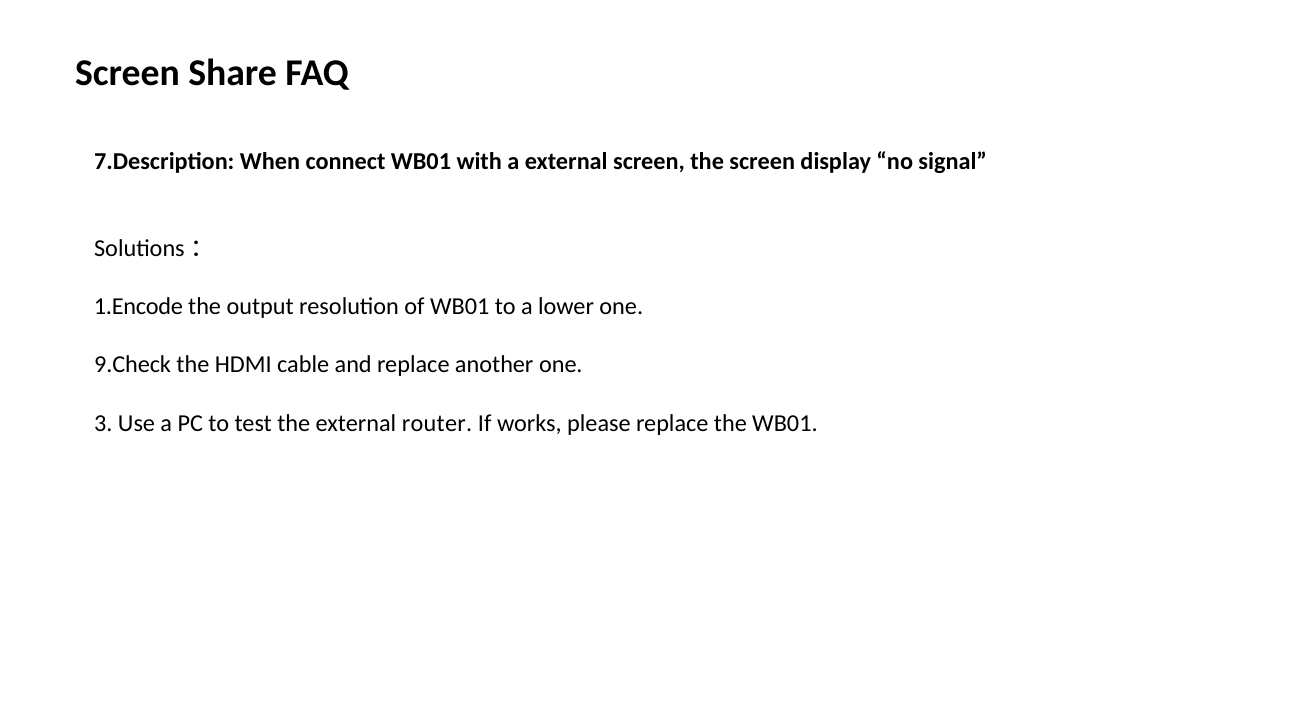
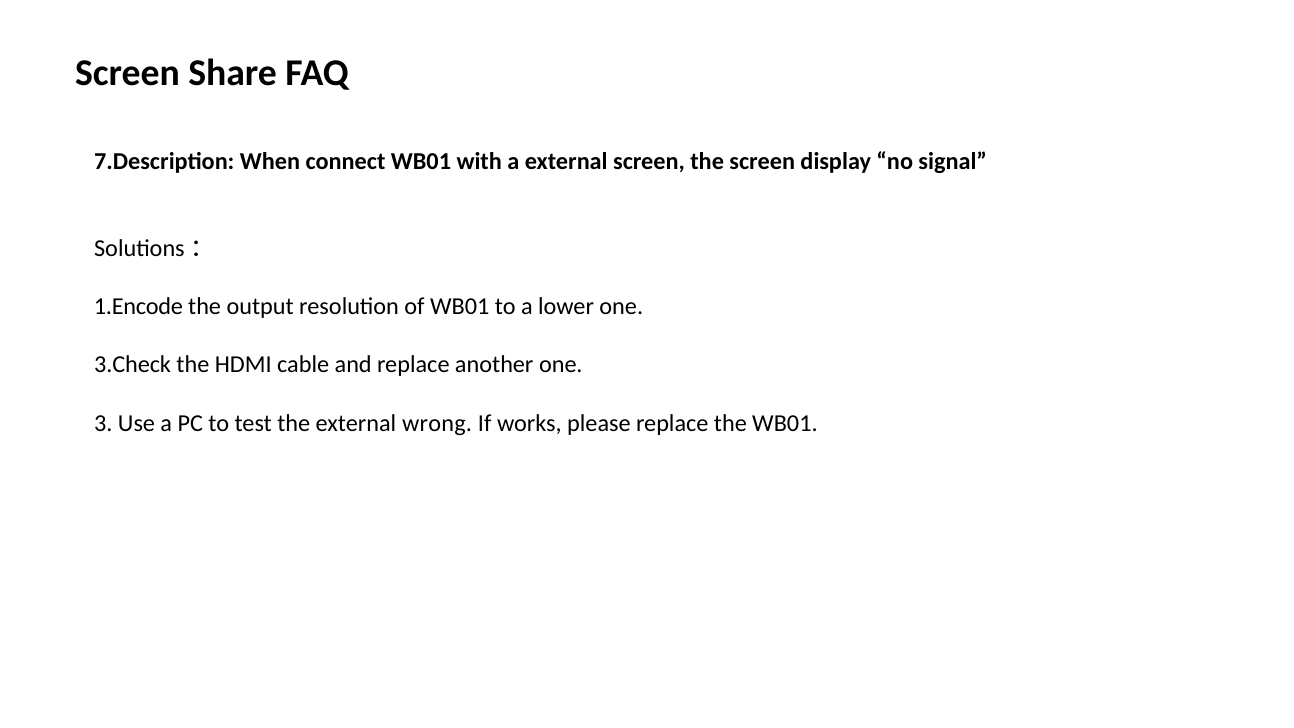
9.Check: 9.Check -> 3.Check (133, 365)
router: router -> wrong (437, 423)
